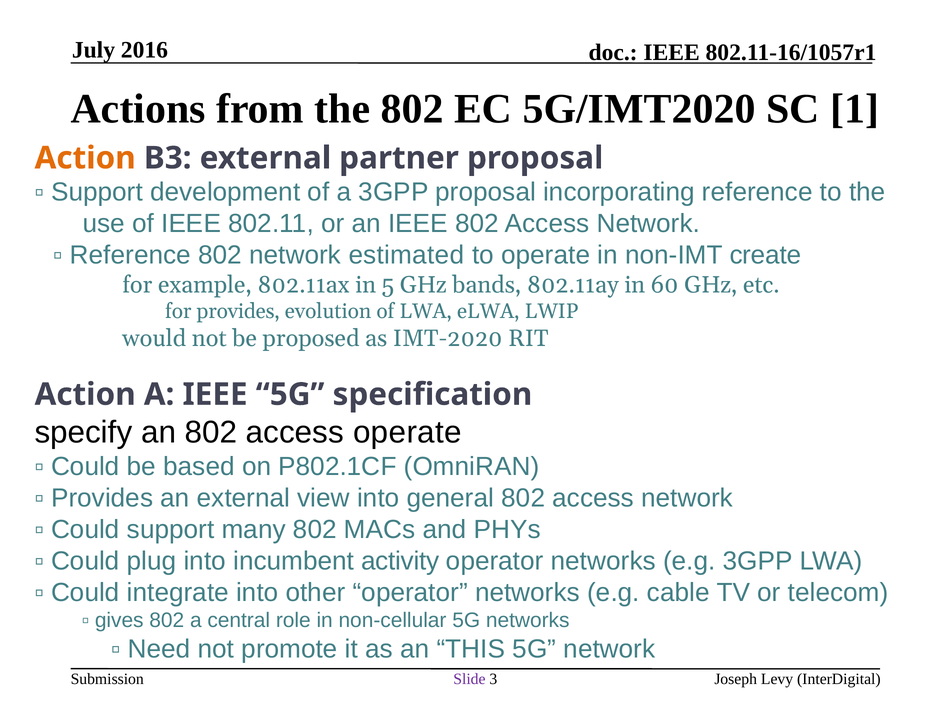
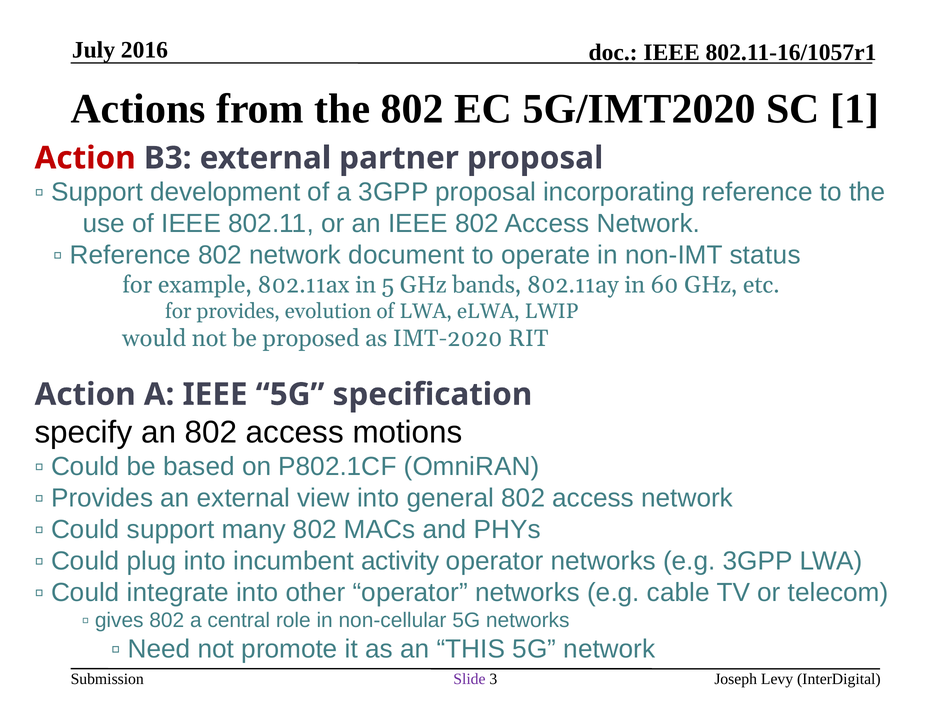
Action colour: orange -> red (85, 158)
estimated: estimated -> document (406, 255)
create: create -> status (765, 255)
access operate: operate -> motions (408, 432)
